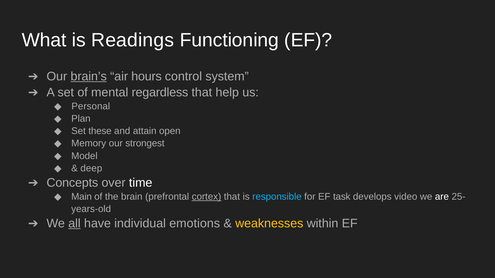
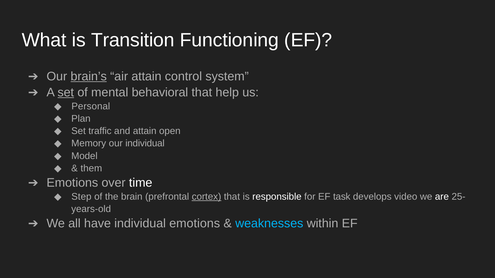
Readings: Readings -> Transition (133, 40)
air hours: hours -> attain (146, 77)
set underline: none -> present (66, 92)
regardless: regardless -> behavioral (160, 92)
these: these -> traffic (100, 131)
our strongest: strongest -> individual (145, 144)
deep: deep -> them (91, 169)
Concepts: Concepts -> Emotions (72, 183)
Main: Main -> Step (81, 197)
responsible colour: light blue -> white (277, 197)
all underline: present -> none (74, 224)
weaknesses colour: yellow -> light blue (269, 224)
